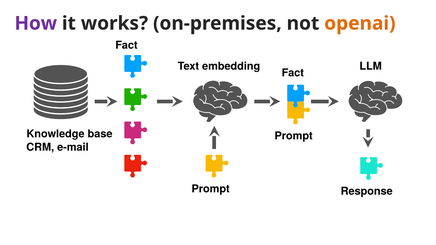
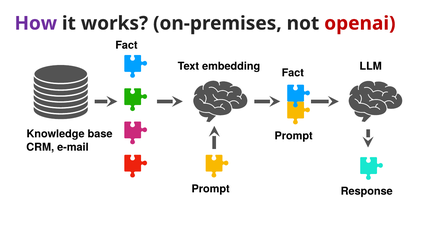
openai colour: orange -> red (360, 23)
